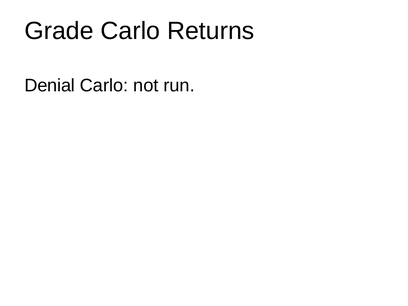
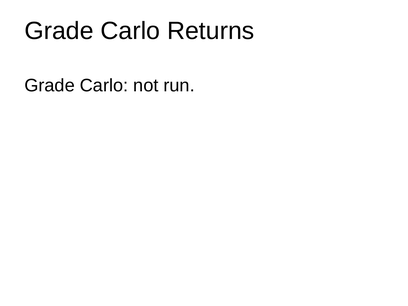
Denial: Denial -> Grade (50, 86)
